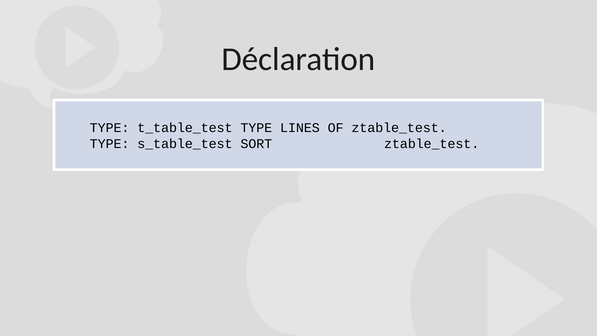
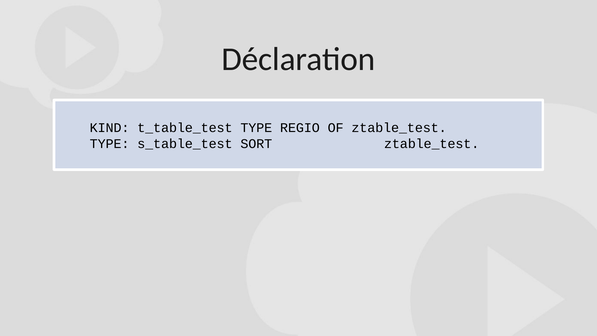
TYPE: TYPE -> KIND (110, 128)
LINES: LINES -> REGIO (300, 128)
